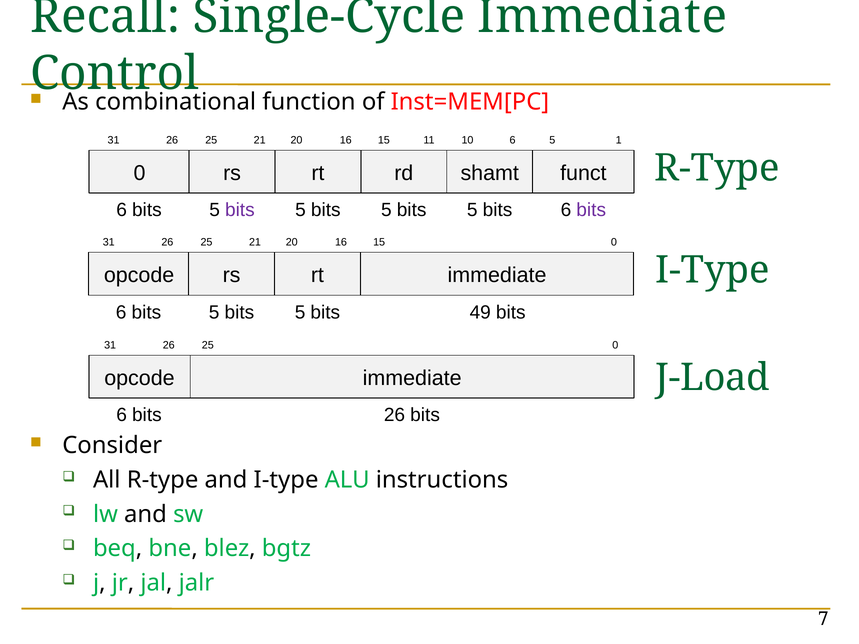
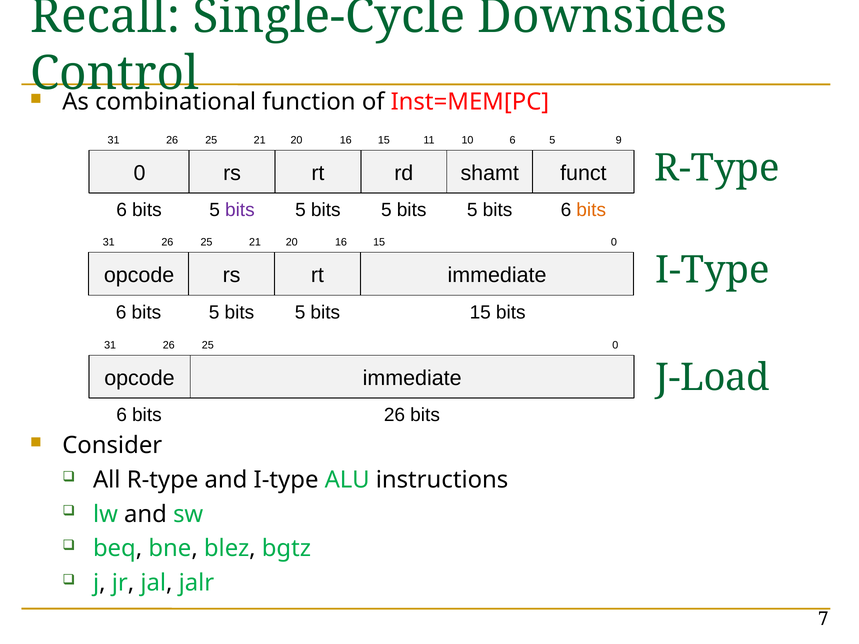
Single-Cycle Immediate: Immediate -> Downsides (602, 16)
1: 1 -> 9 (619, 140)
bits colour: purple -> orange (591, 210)
bits 49: 49 -> 15 (480, 313)
